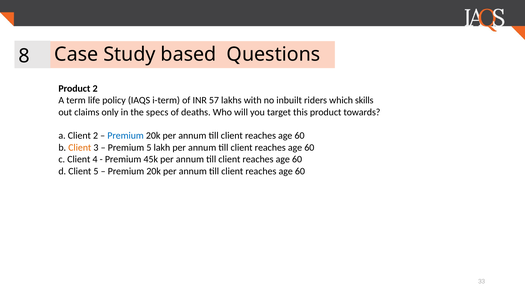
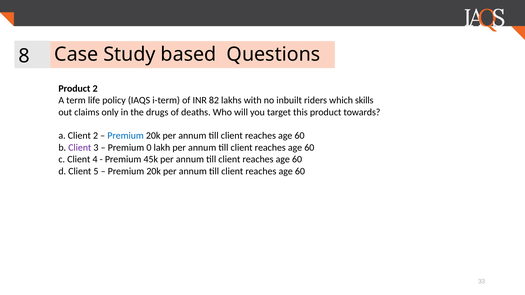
57: 57 -> 82 (214, 100)
specs: specs -> drugs (157, 112)
Client colour: orange -> purple (80, 148)
Premium 5: 5 -> 0 (149, 148)
